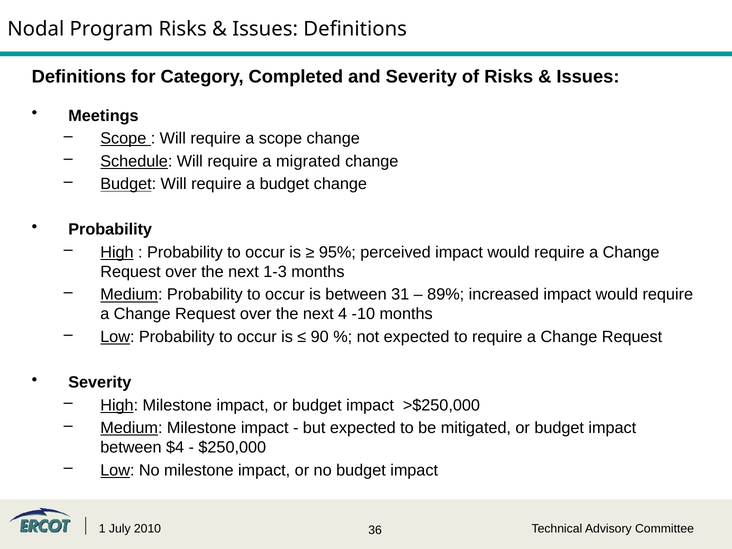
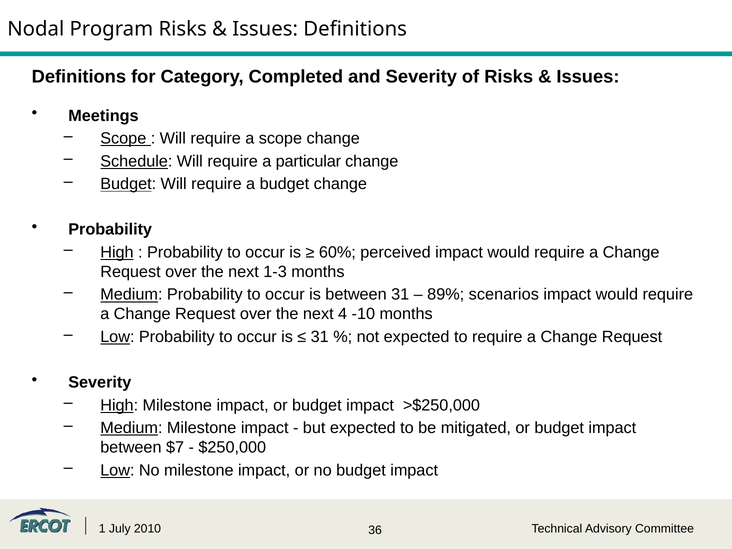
migrated: migrated -> particular (308, 161)
95%: 95% -> 60% (337, 252)
increased: increased -> scenarios (504, 295)
90: 90 -> 31 (320, 337)
$4: $4 -> $7 (175, 447)
